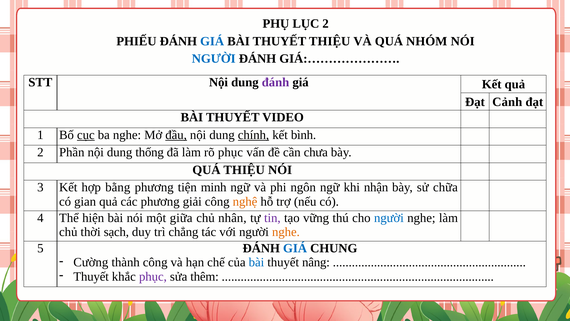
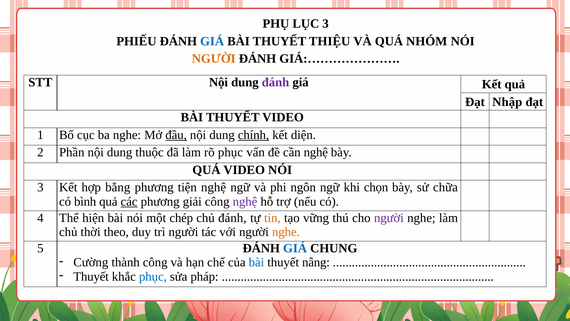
LỤC 2: 2 -> 3 (326, 24)
NGƯỜI colour: blue -> orange (214, 59)
Cảnh: Cảnh -> Nhập (507, 102)
cục underline: present -> none (86, 135)
bình: bình -> diện (303, 135)
thống: thống -> thuộc (150, 152)
cần chưa: chưa -> nghệ (316, 152)
QUÁ THIỆU: THIỆU -> VIDEO (244, 170)
tiện minh: minh -> nghệ (214, 187)
nhận: nhận -> chọn (376, 187)
gian: gian -> bình (85, 201)
các underline: none -> present (129, 201)
nghệ colour: orange -> purple (245, 201)
giữa: giữa -> chép (181, 218)
chủ nhân: nhân -> đánh (232, 218)
tin colour: purple -> orange (272, 218)
người colour: blue -> purple (389, 218)
sạch: sạch -> theo (116, 232)
trì chẳng: chẳng -> người (183, 232)
phục colour: purple -> blue (153, 276)
thêm: thêm -> pháp (205, 276)
